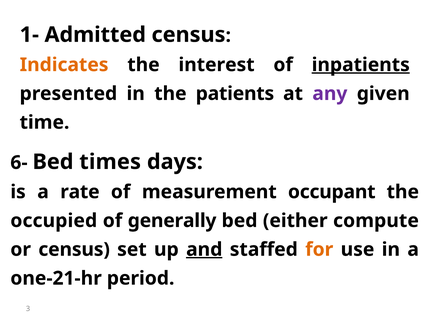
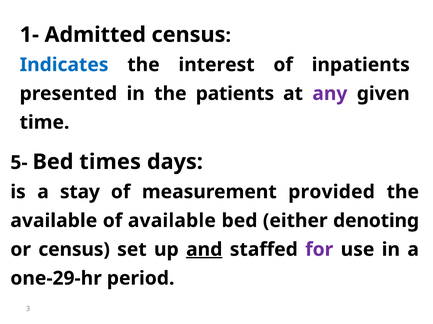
Indicates colour: orange -> blue (64, 65)
inpatients underline: present -> none (361, 65)
6-: 6- -> 5- (19, 163)
rate: rate -> stay (80, 192)
occupant: occupant -> provided (332, 192)
occupied: occupied -> available (54, 221)
of generally: generally -> available (172, 221)
compute: compute -> denoting (376, 221)
for colour: orange -> purple (319, 250)
one-21-hr: one-21-hr -> one-29-hr (56, 279)
